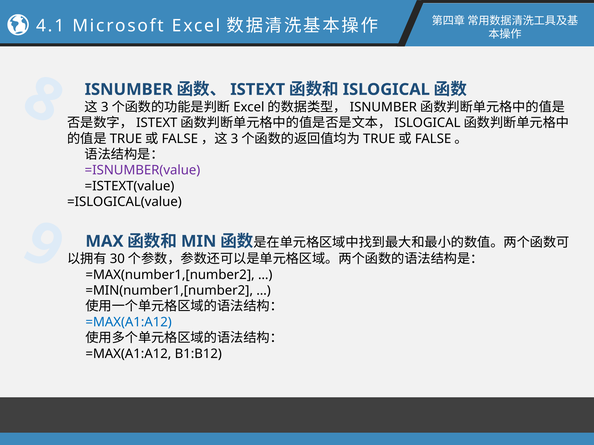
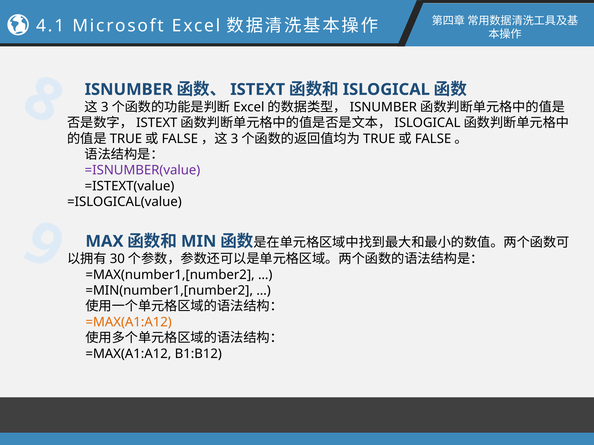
=MAX(A1:A12 colour: blue -> orange (129, 322)
